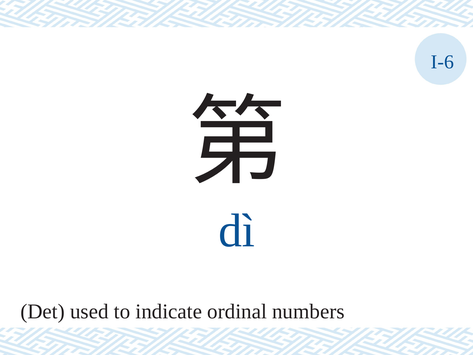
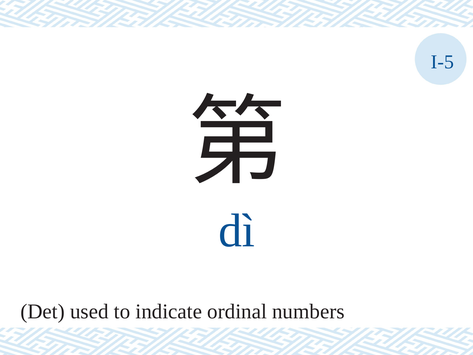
I-6: I-6 -> I-5 (442, 62)
